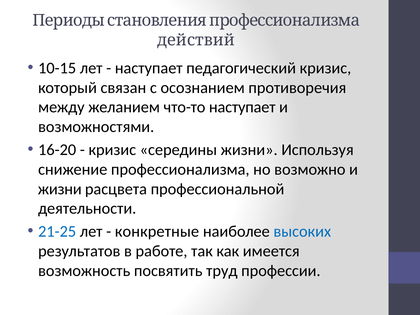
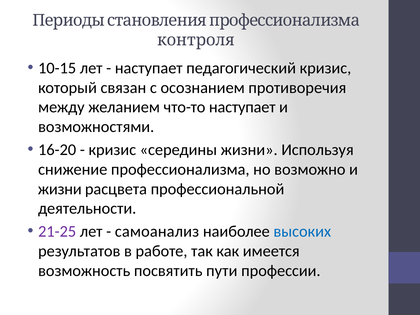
действий: действий -> контроля (196, 40)
21-25 colour: blue -> purple (57, 231)
конкретные: конкретные -> самоанализ (157, 231)
труд: труд -> пути (222, 271)
